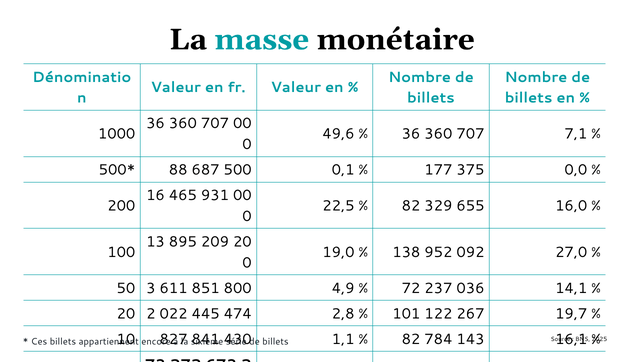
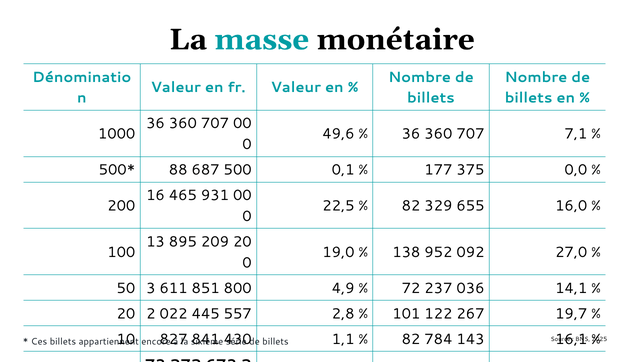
474: 474 -> 557 (238, 314)
